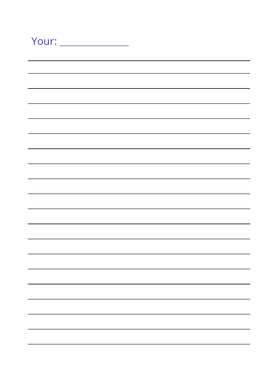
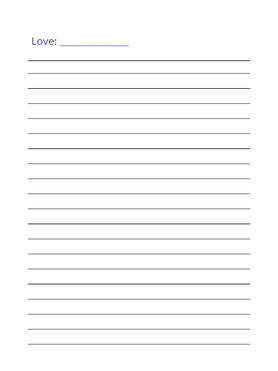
Your: Your -> Love (44, 41)
